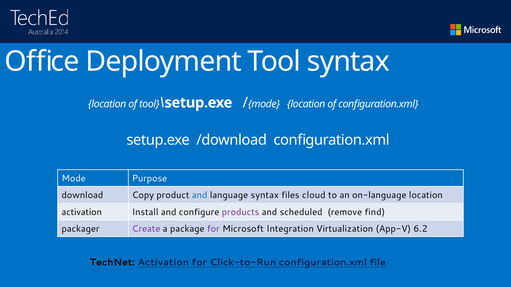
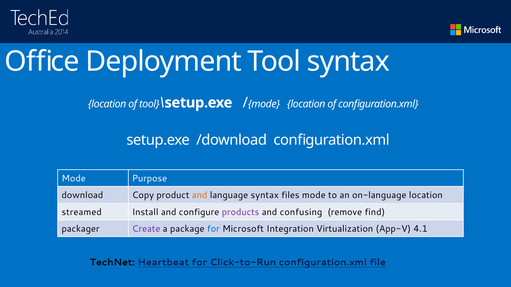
and colour: blue -> orange (200, 196)
files cloud: cloud -> mode (314, 196)
activation: activation -> streamed (82, 212)
scheduled: scheduled -> confusing (301, 212)
for colour: purple -> blue (213, 229)
6.2: 6.2 -> 4.1 (421, 229)
TechNet Activation: Activation -> Heartbeat (163, 263)
